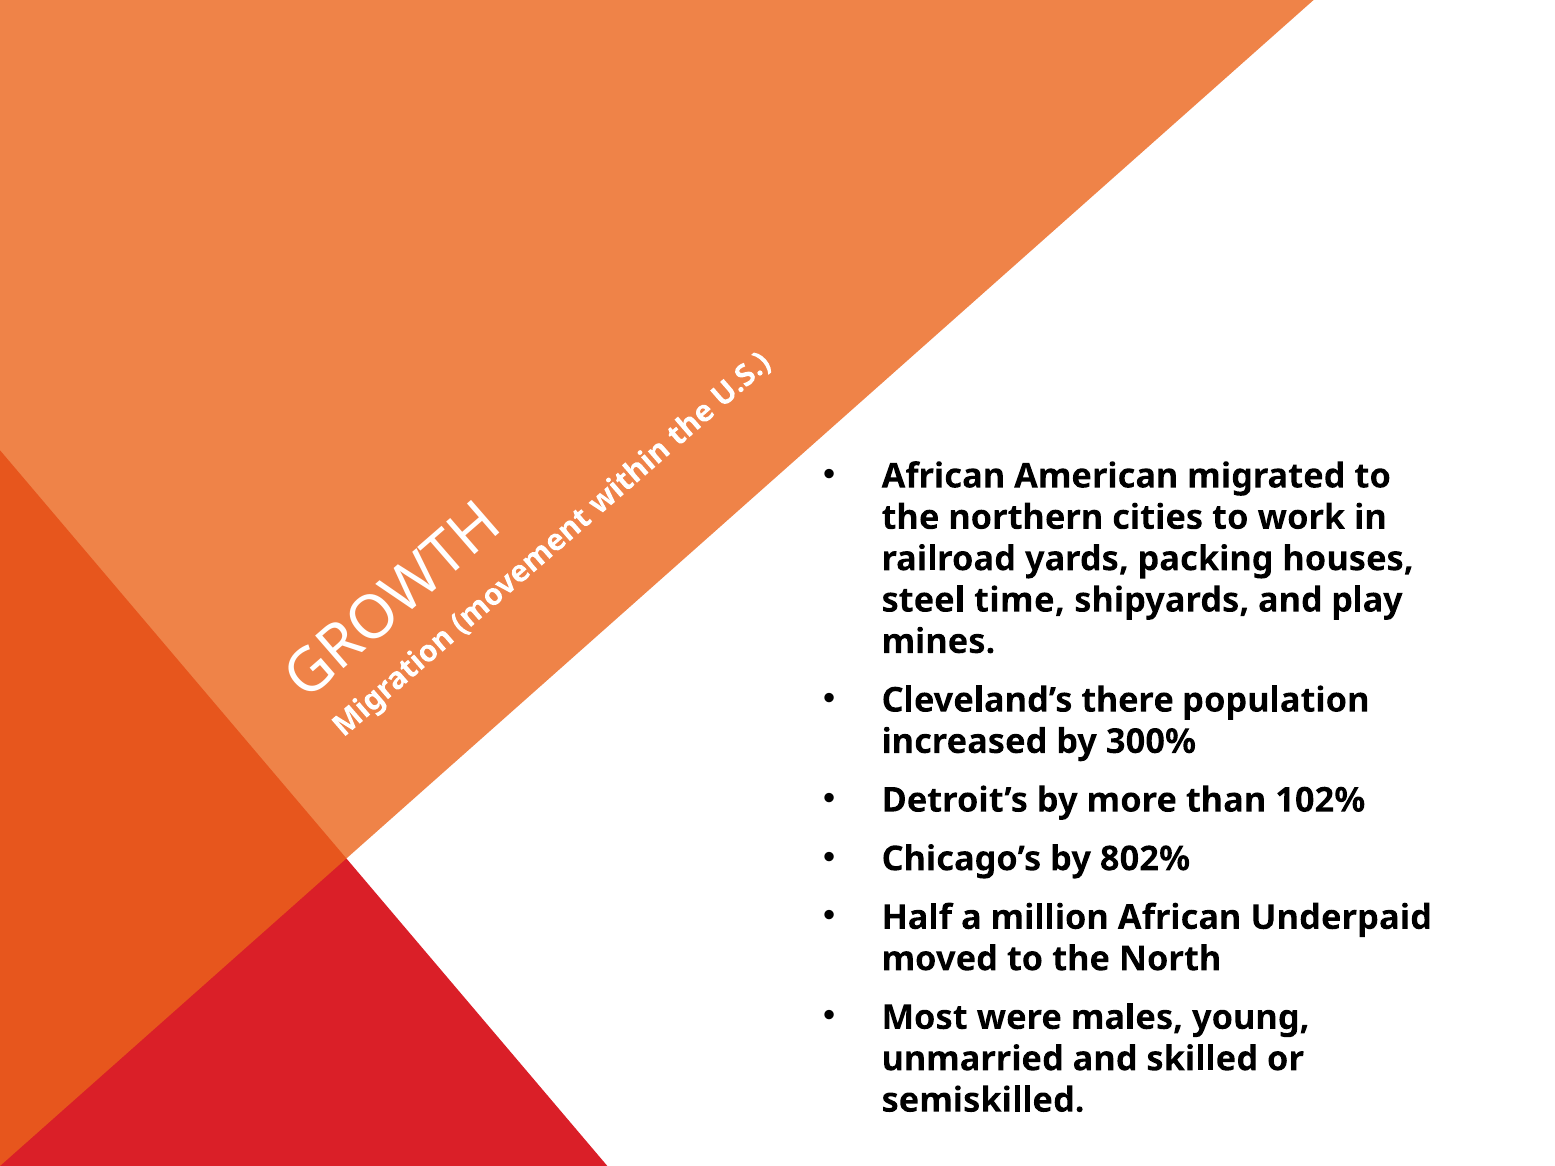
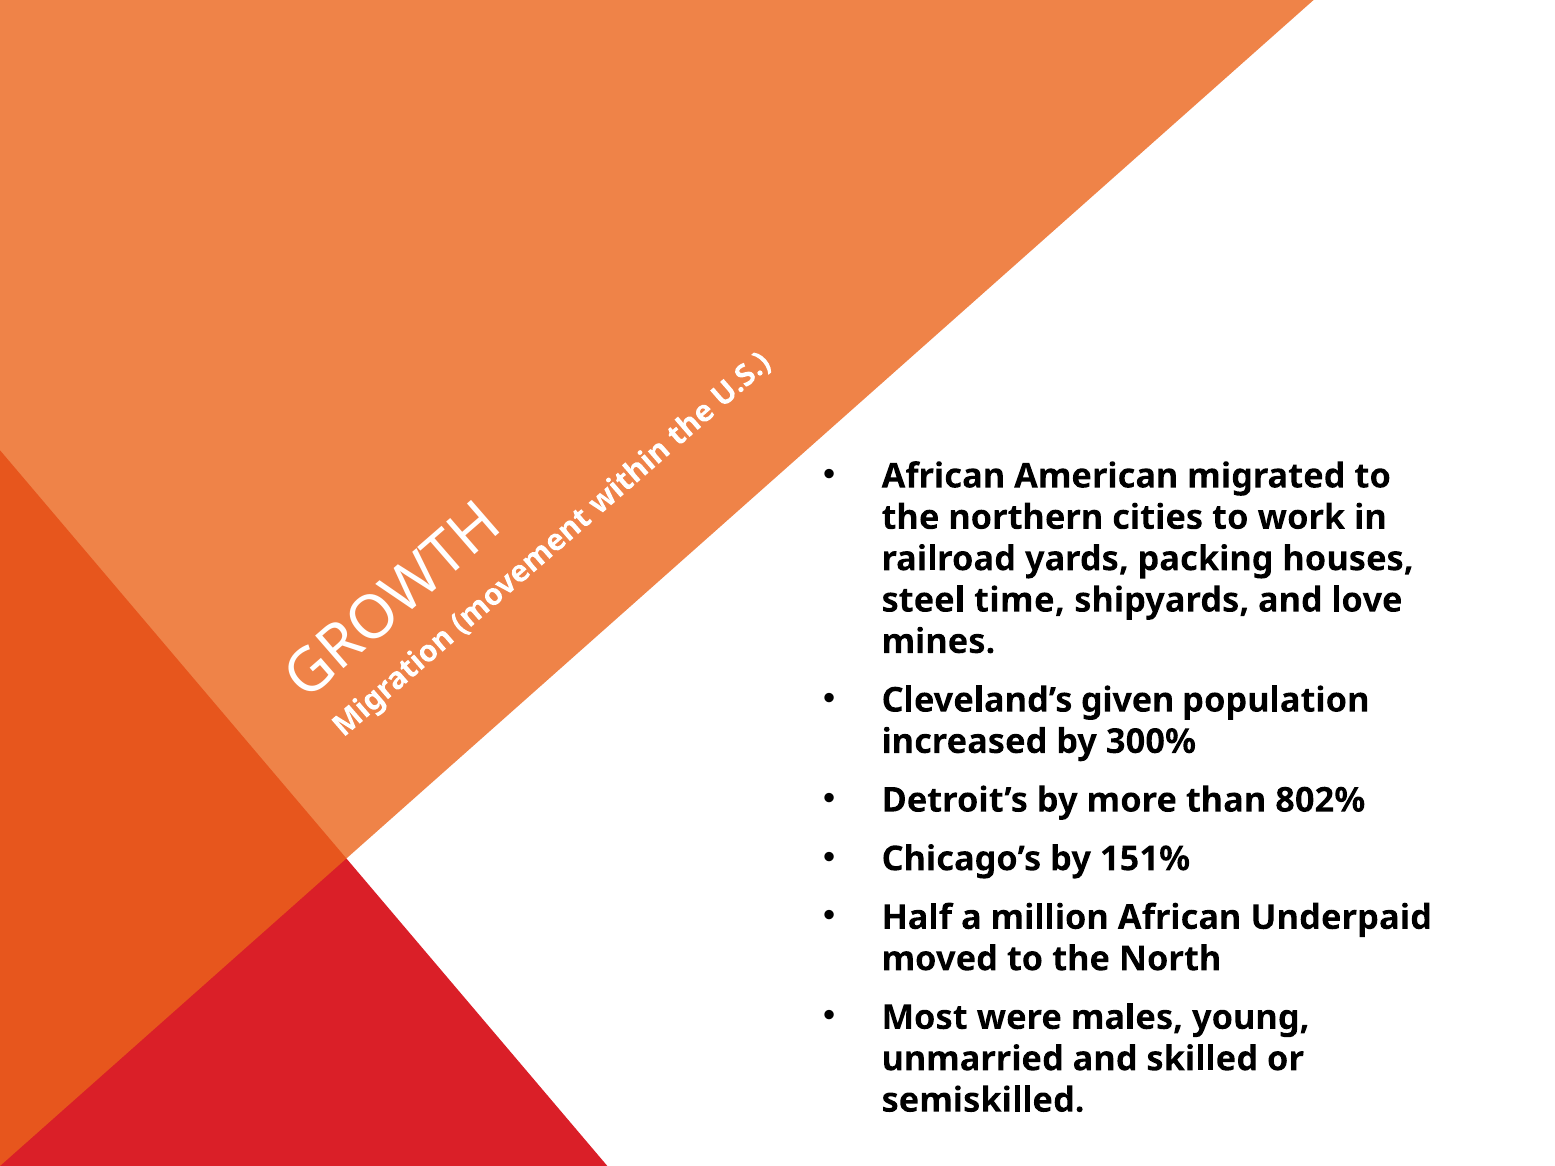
play: play -> love (1367, 600)
there: there -> given (1128, 700)
102%: 102% -> 802% (1320, 800)
802%: 802% -> 151% (1145, 859)
